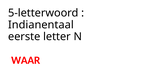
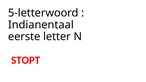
WAAR: WAAR -> STOPT (26, 60)
